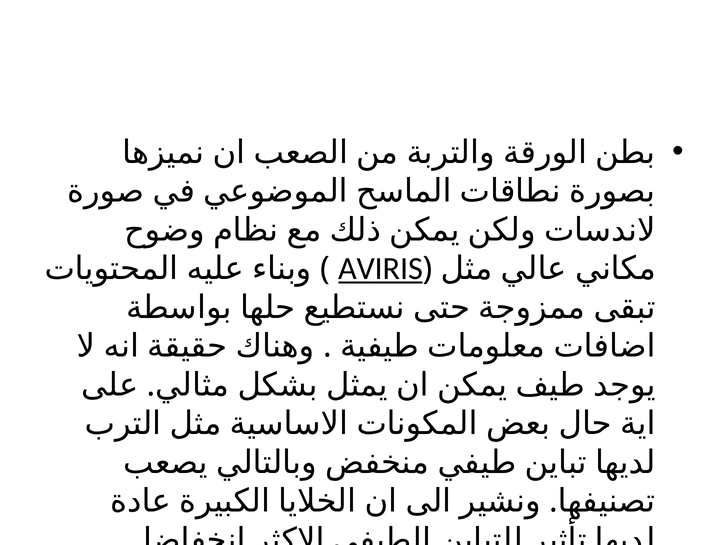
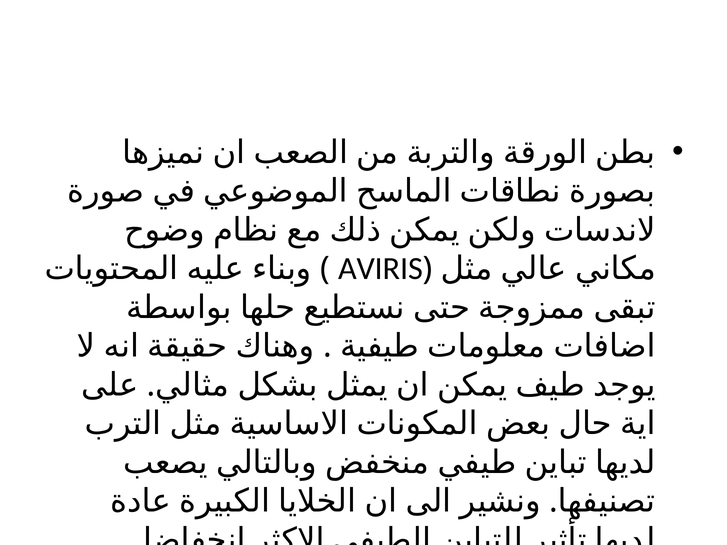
AVIRIS underline: present -> none (381, 269)
